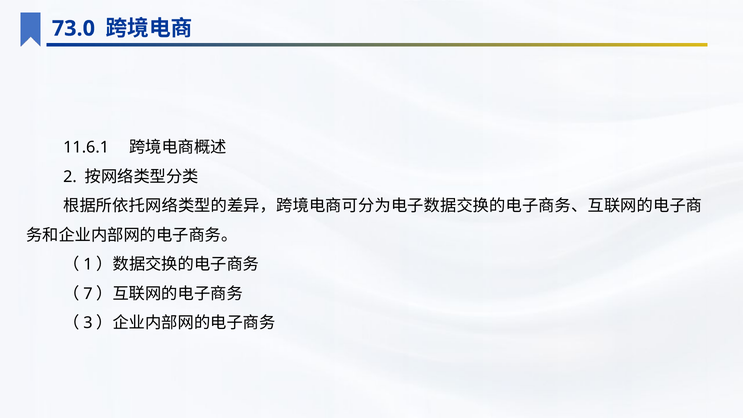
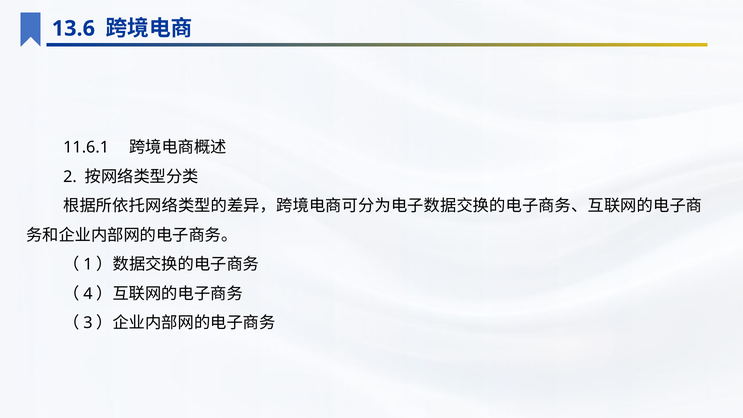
73.0: 73.0 -> 13.6 (73, 28)
7: 7 -> 4 (88, 294)
